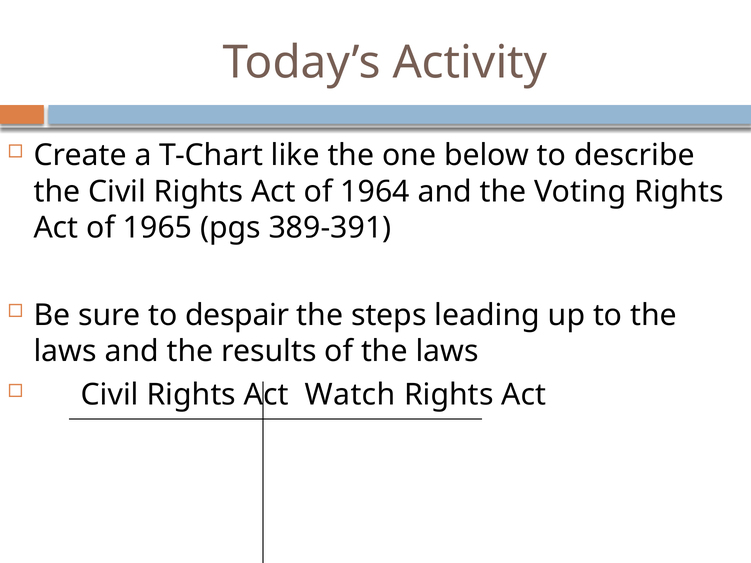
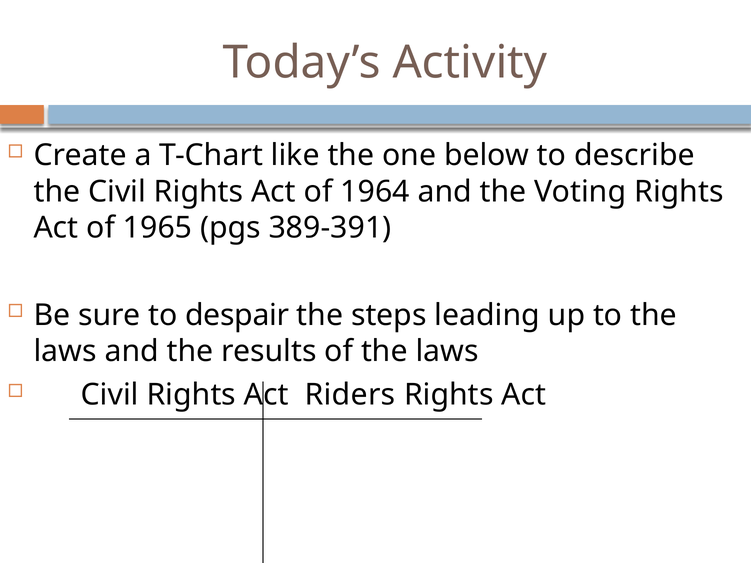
Watch: Watch -> Riders (350, 395)
